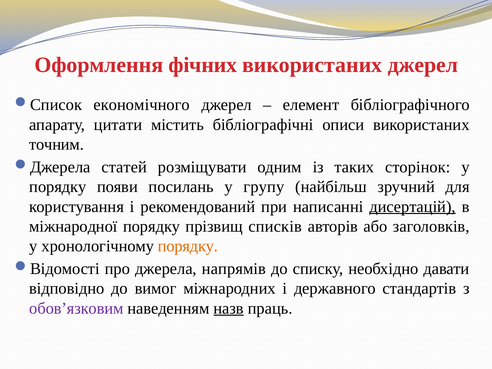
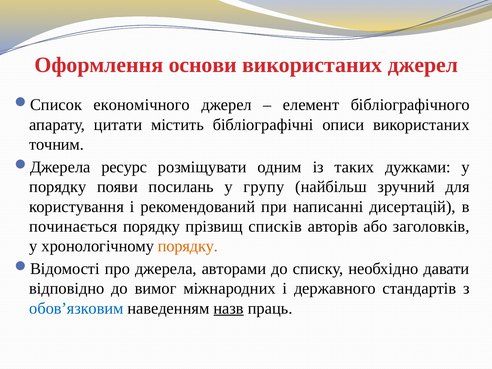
фічних: фічних -> основи (203, 65)
статей: статей -> ресурс (124, 167)
сторінок: сторінок -> дужками (418, 167)
дисертацій underline: present -> none (413, 207)
міжнародної: міжнародної -> починається (73, 226)
напрямів: напрямів -> авторами (234, 269)
обов’язковим colour: purple -> blue (76, 308)
